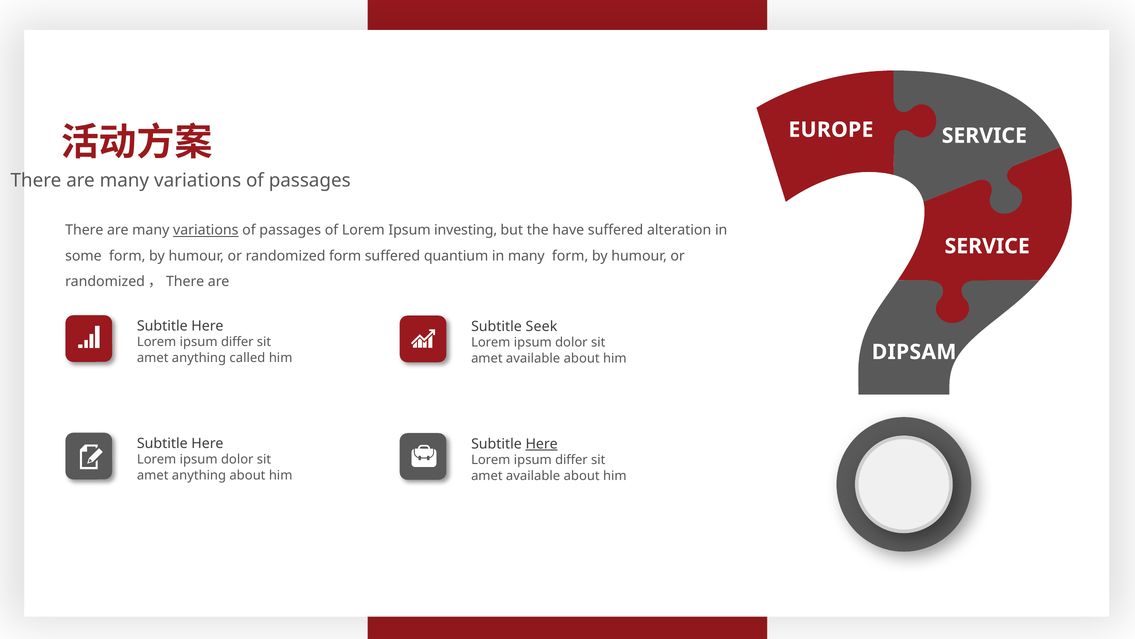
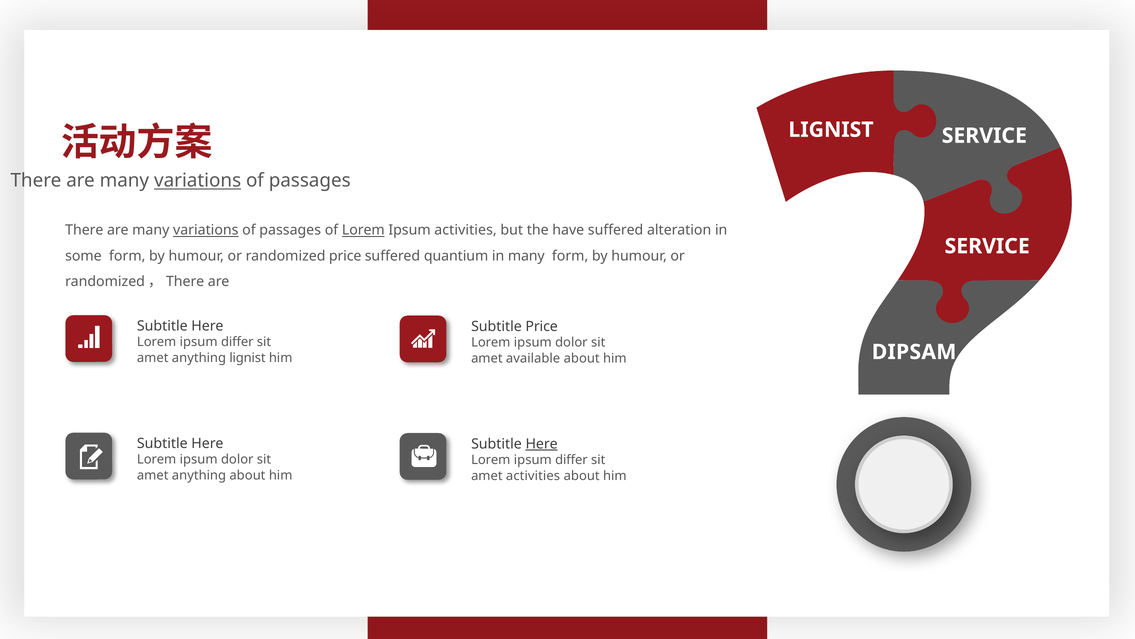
EUROPE: EUROPE -> LIGNIST (831, 130)
variations underline: none -> present (198, 181)
Lorem underline: none -> present (363, 230)
Ipsum investing: investing -> activities (466, 230)
randomized form: form -> price (345, 256)
Subtitle Seek: Seek -> Price (542, 326)
anything called: called -> lignist (248, 357)
available: available -> activities (533, 475)
